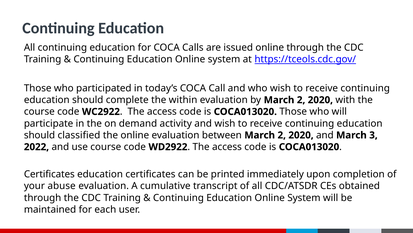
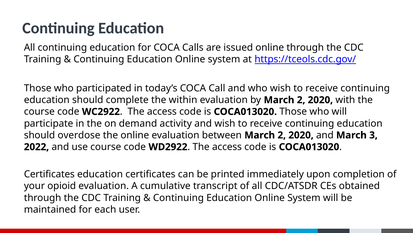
classified: classified -> overdose (79, 135)
abuse: abuse -> opioid (62, 186)
